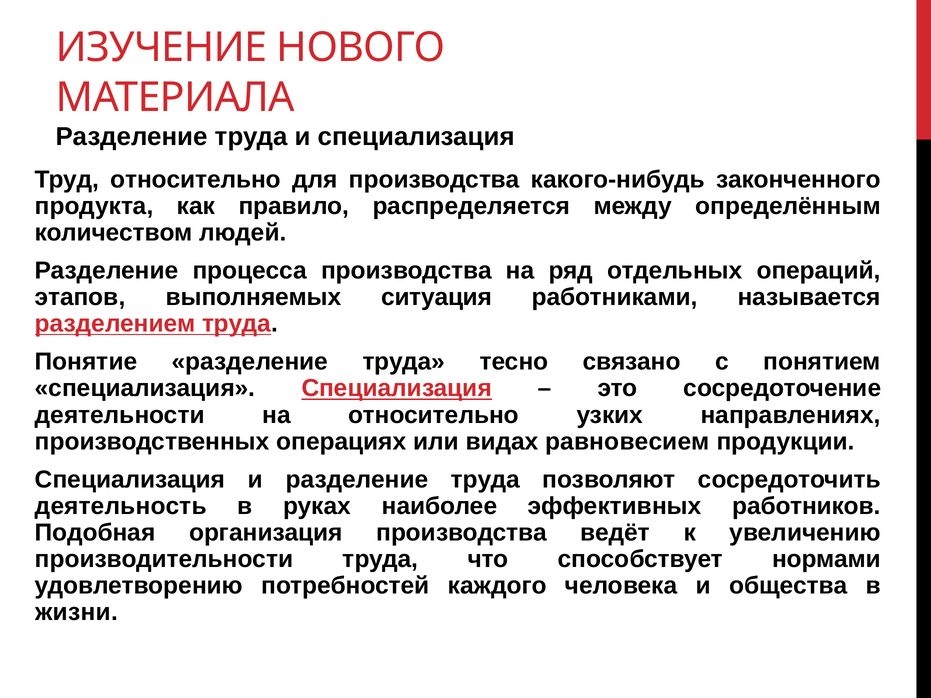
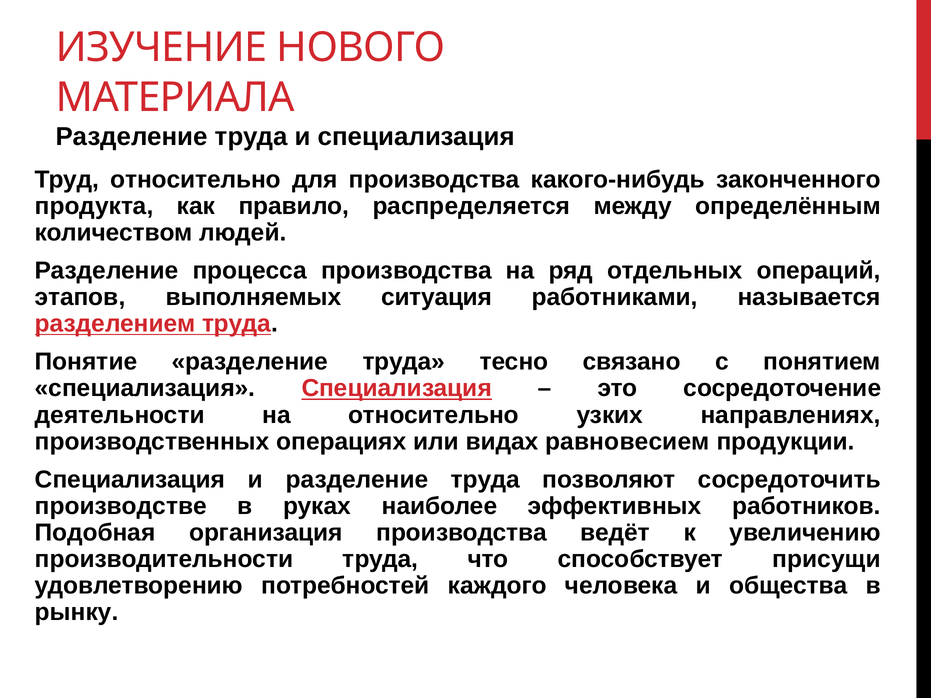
деятельность: деятельность -> производстве (121, 506)
нормами: нормами -> присущи (826, 559)
жизни: жизни -> рынку (77, 612)
